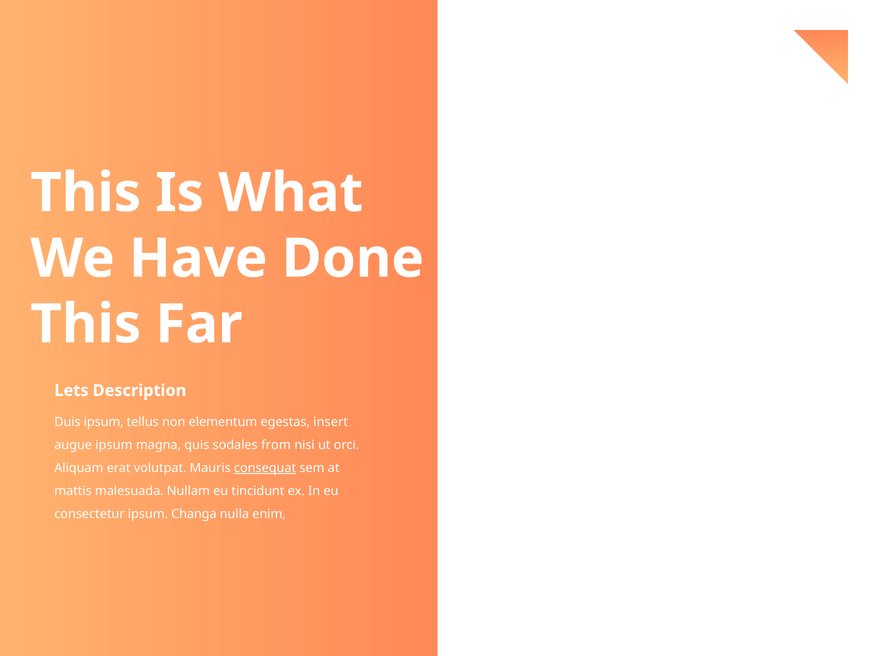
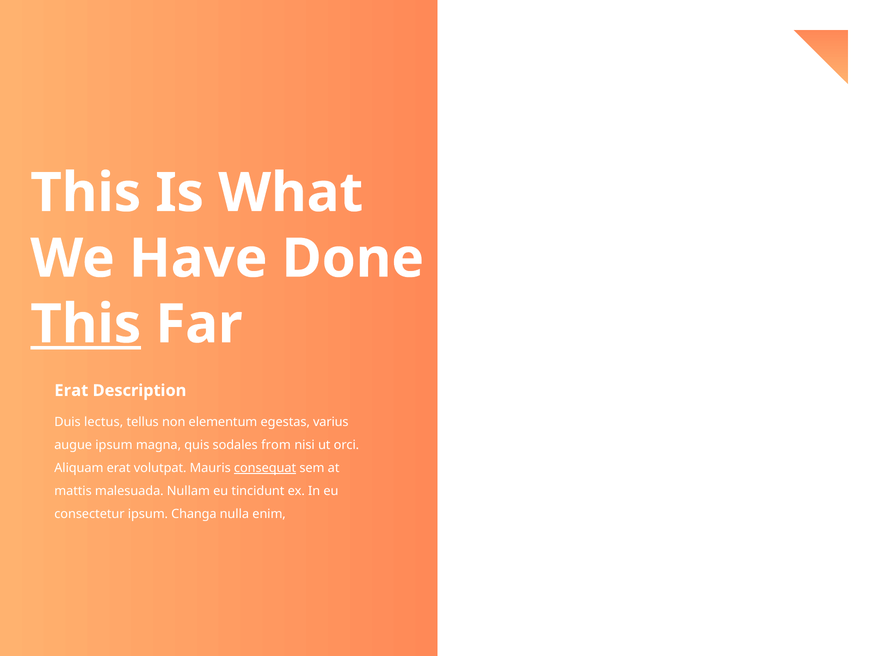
This underline: none -> present (86, 324)
Lets: Lets -> Erat (71, 391)
Duis ipsum: ipsum -> lectus (104, 422)
insert: insert -> varius (331, 422)
